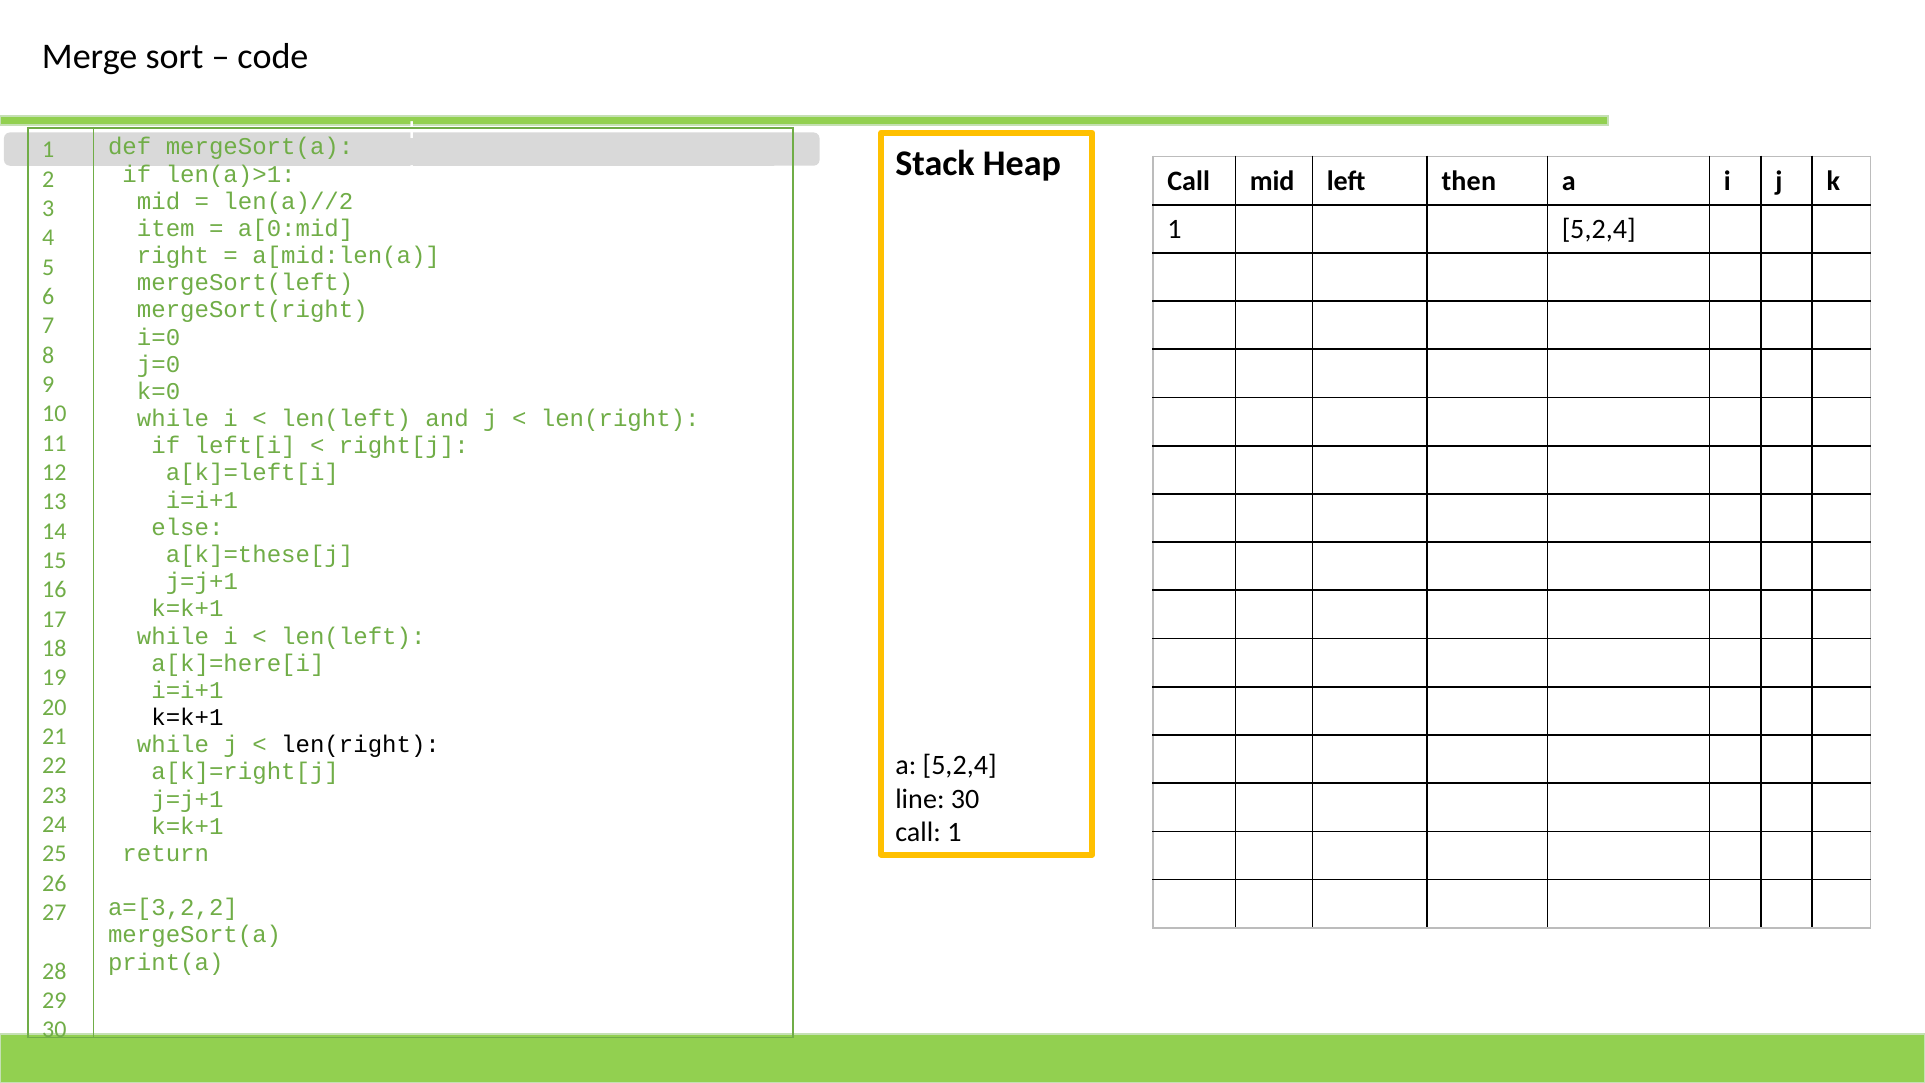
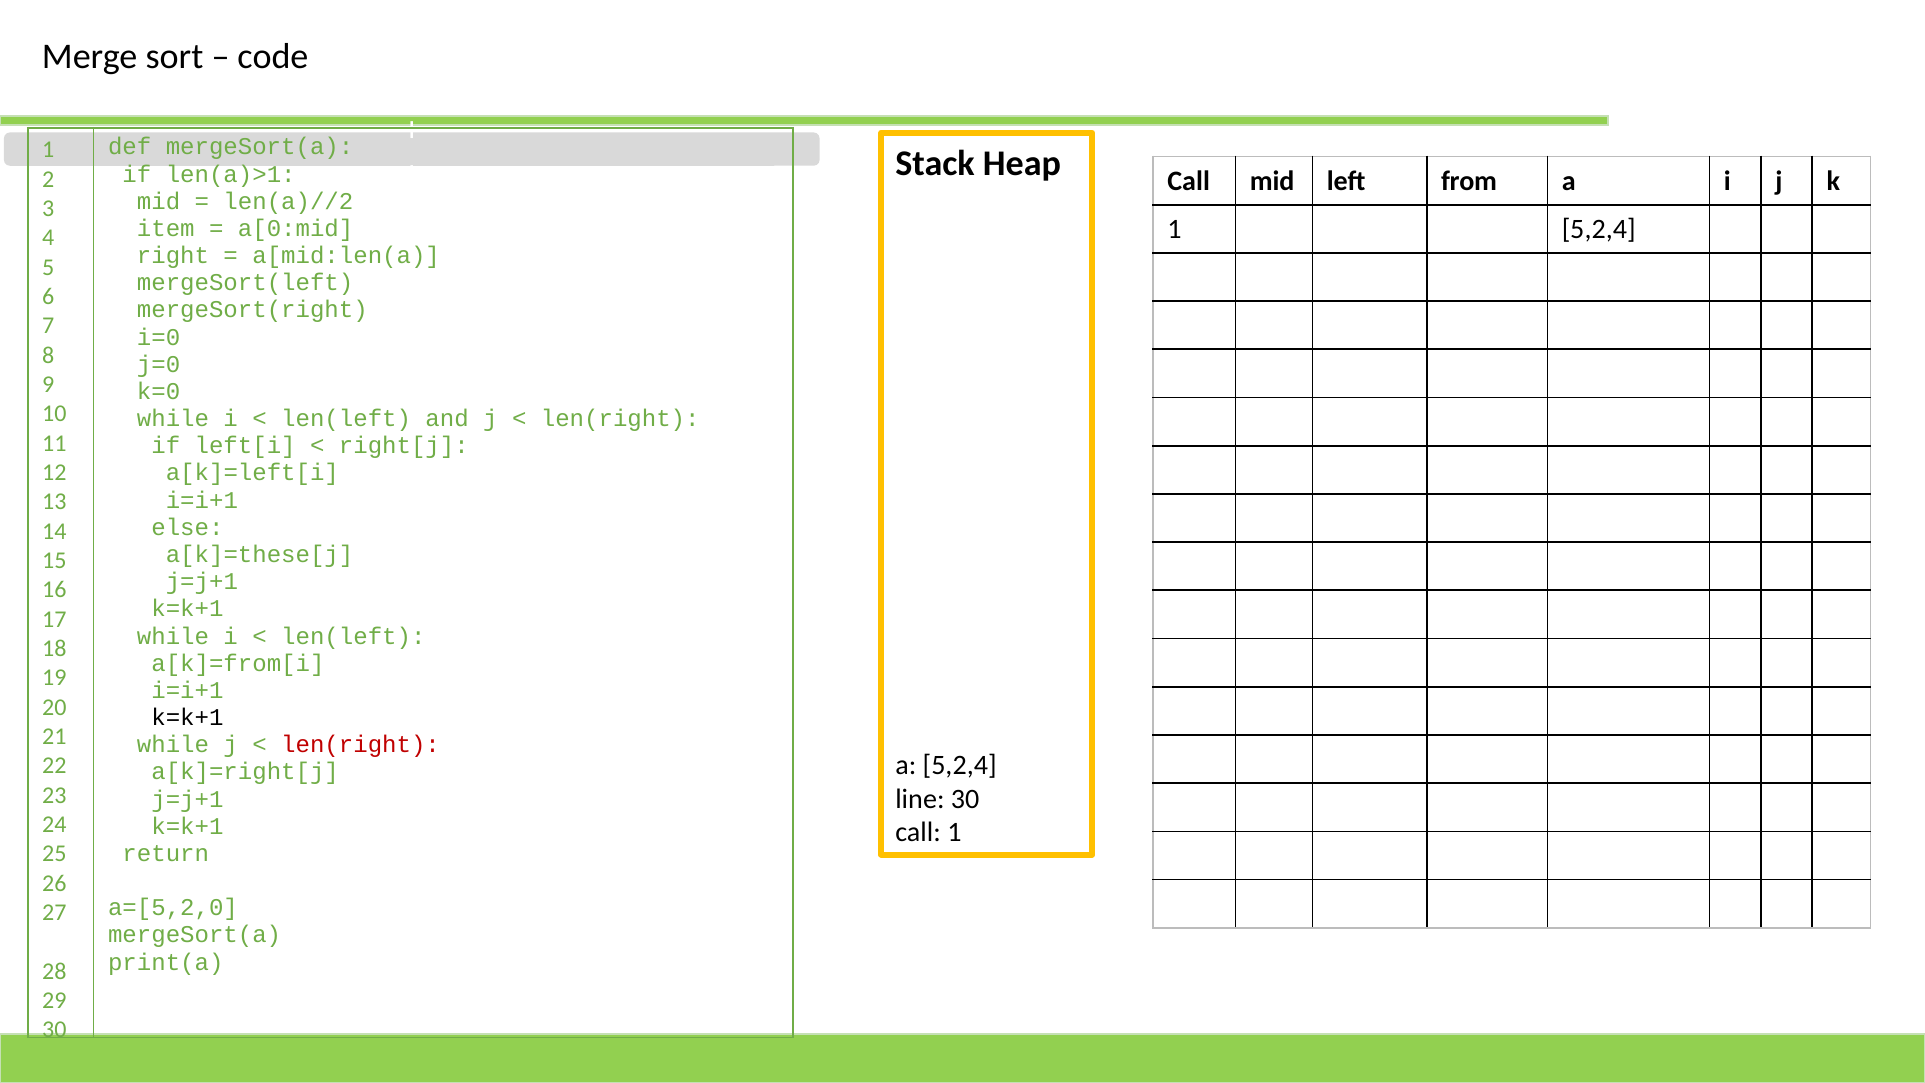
then: then -> from (1469, 181)
a[k]=here[i: a[k]=here[i -> a[k]=from[i (238, 663)
len(right colour: black -> red (361, 745)
a=[3,2,2: a=[3,2,2 -> a=[5,2,0 (173, 908)
